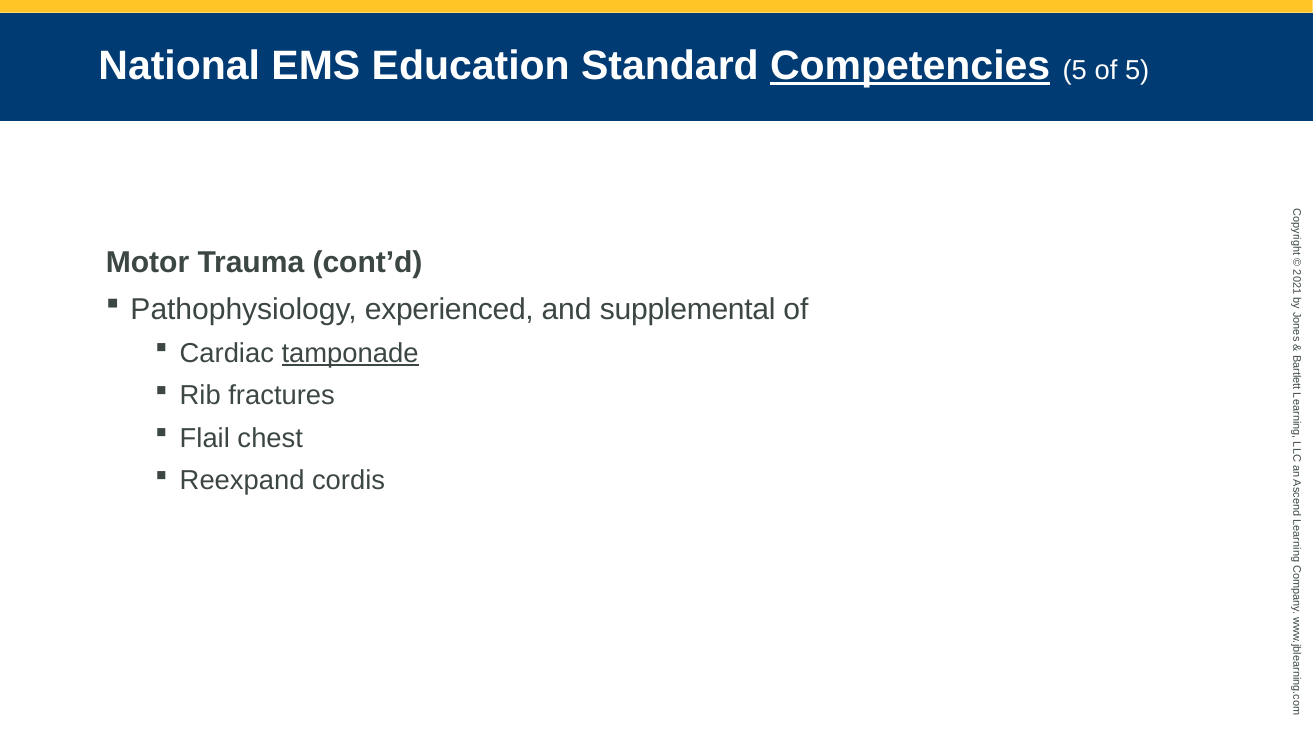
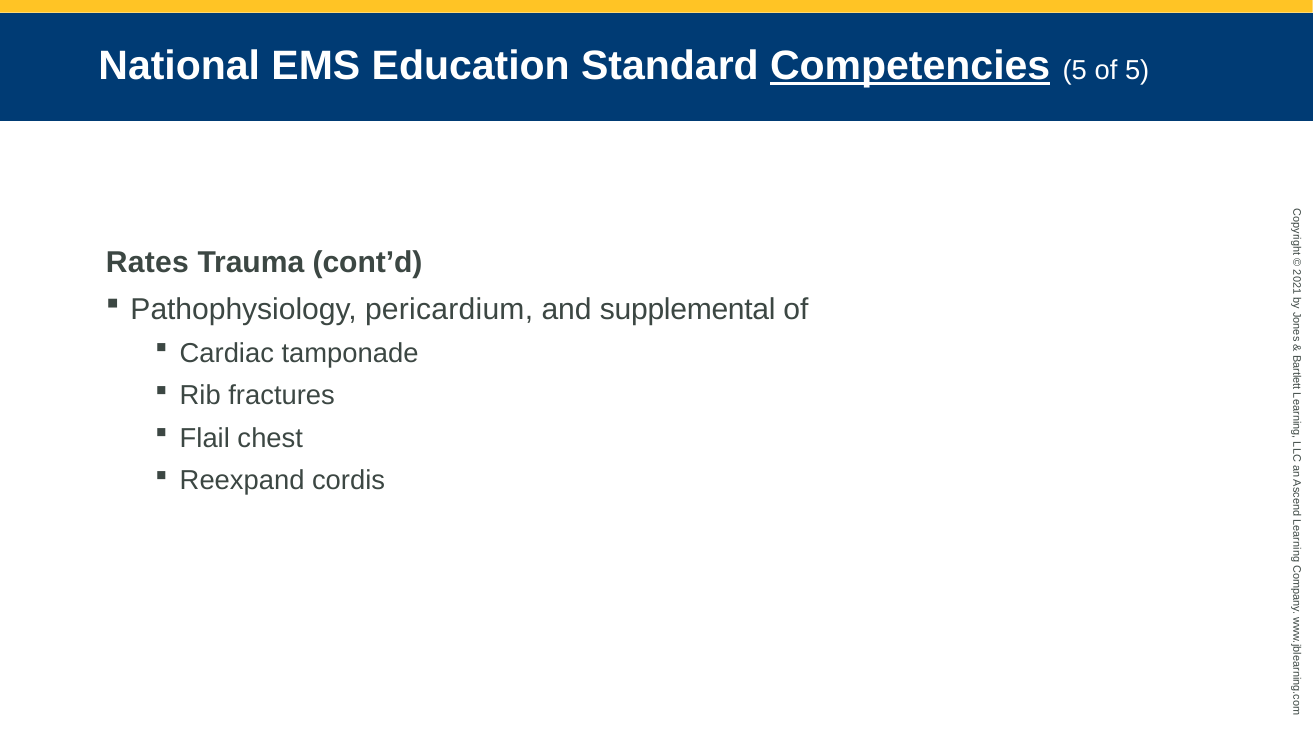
Motor: Motor -> Rates (147, 262)
experienced: experienced -> pericardium (449, 309)
tamponade underline: present -> none (350, 353)
